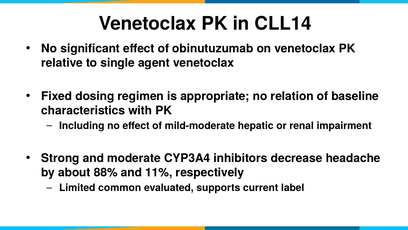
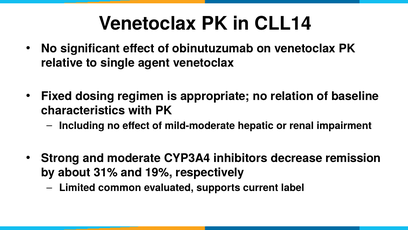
headache: headache -> remission (353, 158)
88%: 88% -> 31% (106, 172)
11%: 11% -> 19% (159, 172)
